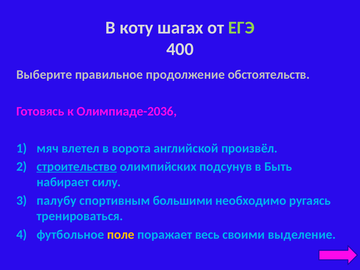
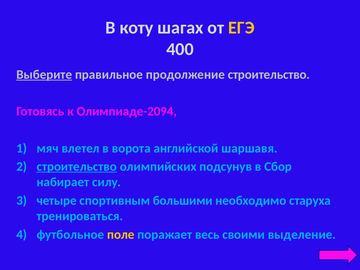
ЕГЭ colour: light green -> yellow (241, 28)
Выберите underline: none -> present (44, 75)
продолжение обстоятельств: обстоятельств -> строительство (269, 75)
Олимпиаде-2036: Олимпиаде-2036 -> Олимпиаде-2094 (127, 111)
произвёл: произвёл -> шаршавя (249, 148)
Быть: Быть -> Сбор (278, 167)
палубу: палубу -> четыре (57, 201)
ругаясь: ругаясь -> старуха (310, 201)
